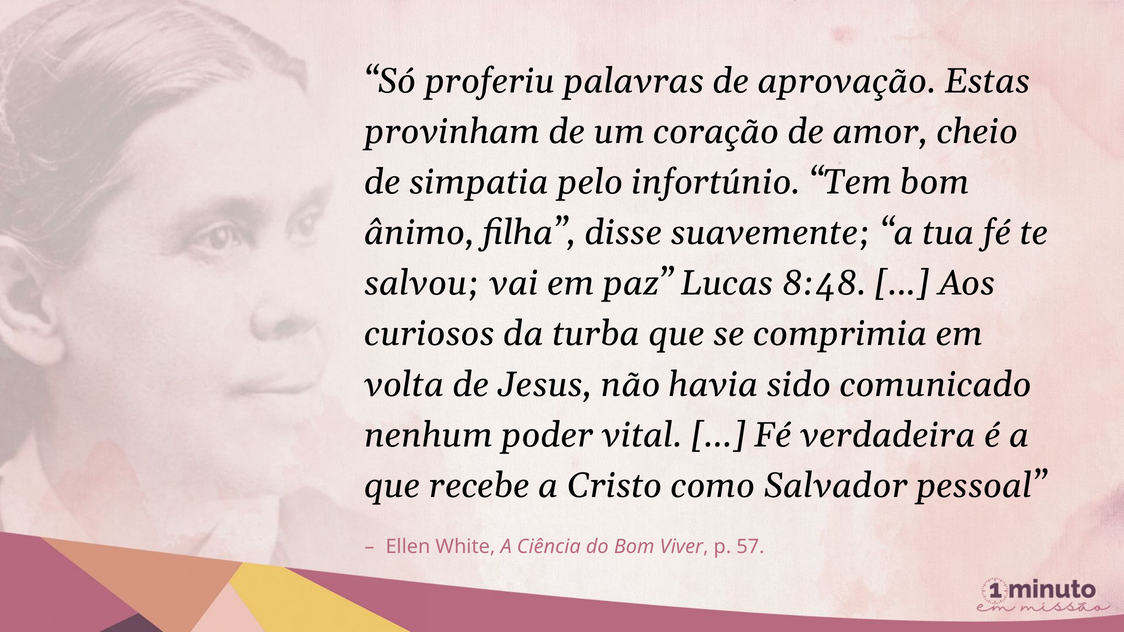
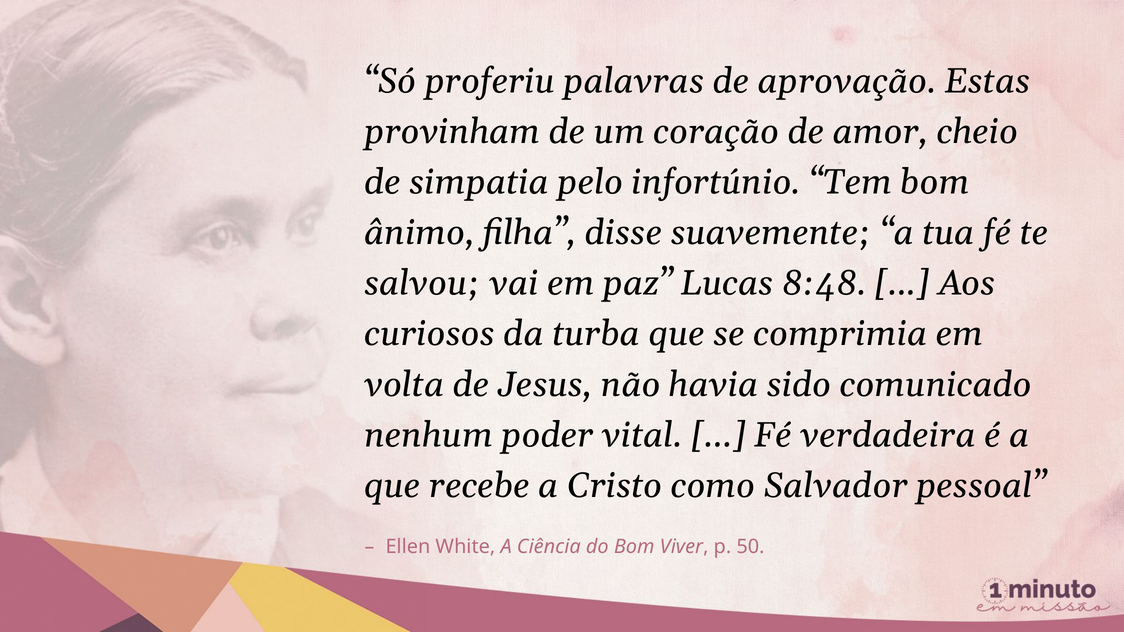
57: 57 -> 50 (750, 547)
